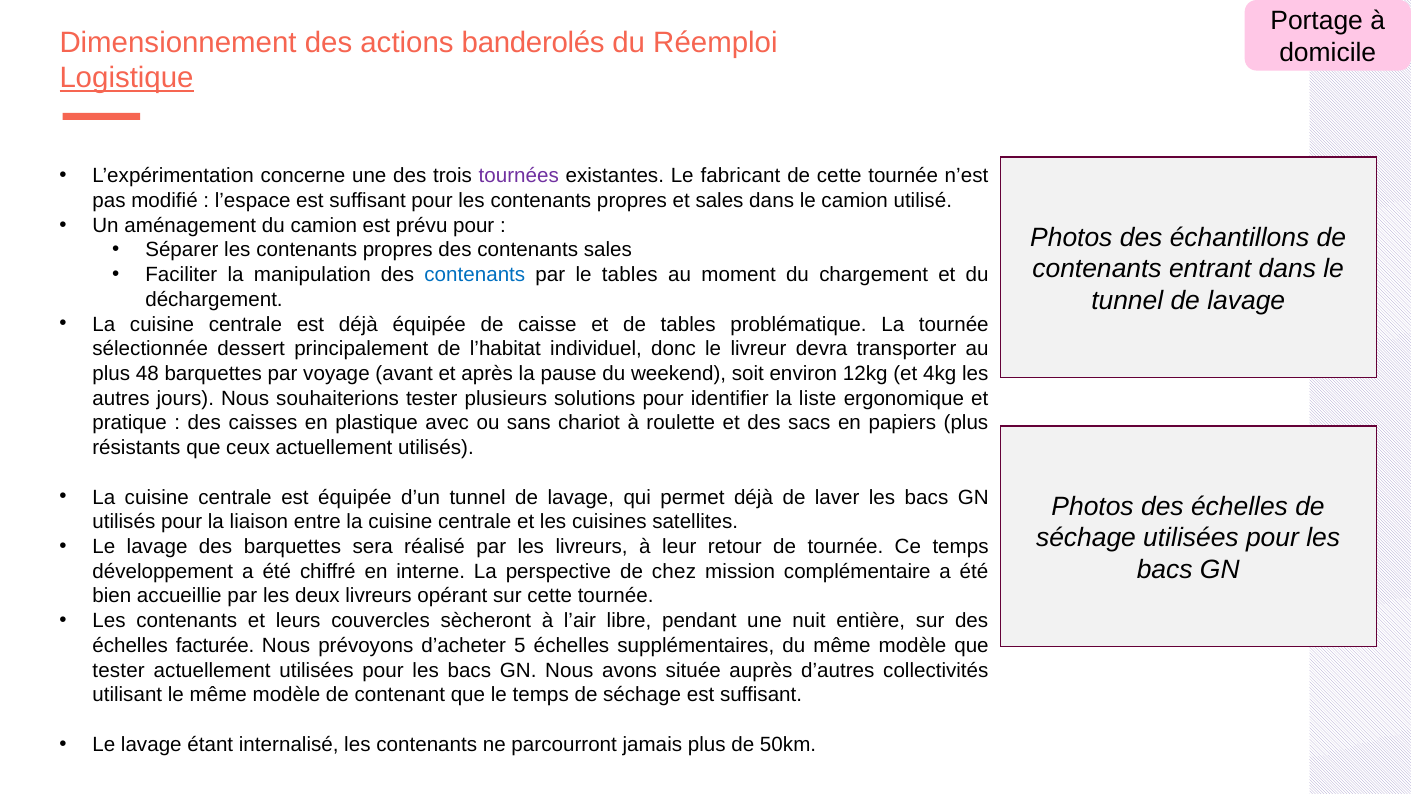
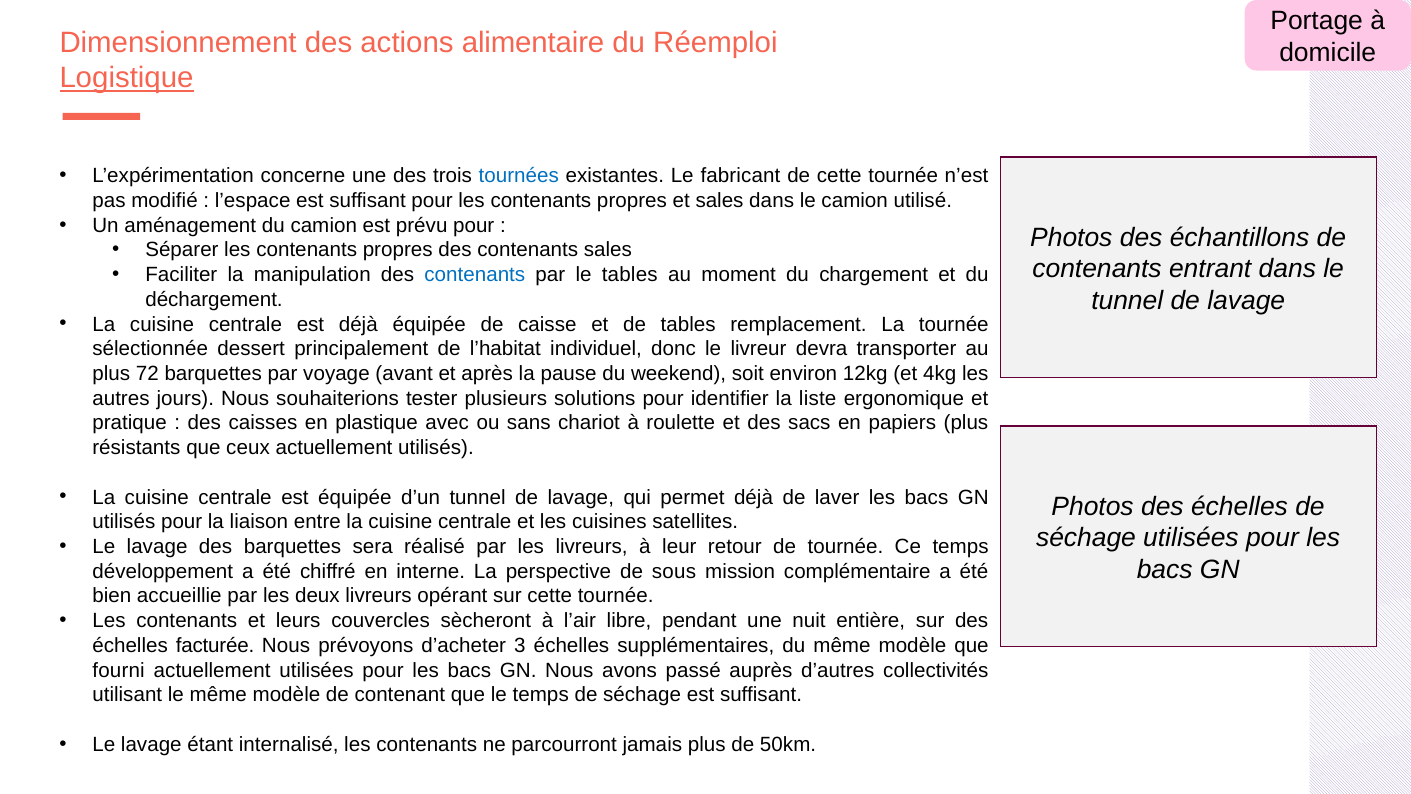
banderolés: banderolés -> alimentaire (533, 43)
tournées colour: purple -> blue (519, 176)
problématique: problématique -> remplacement (798, 324)
48: 48 -> 72 (147, 374)
chez: chez -> sous (674, 571)
5: 5 -> 3 (520, 645)
tester: tester -> fourni (119, 670)
située: située -> passé (693, 670)
